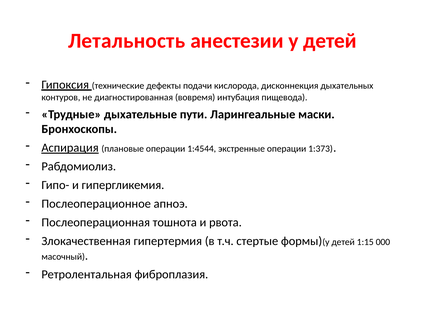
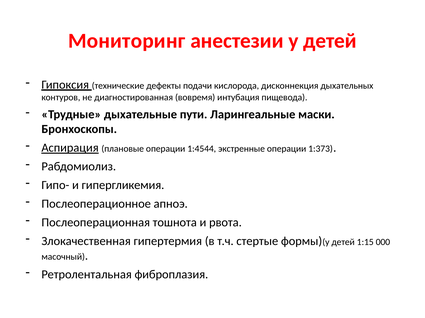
Летальность: Летальность -> Мониторинг (127, 41)
